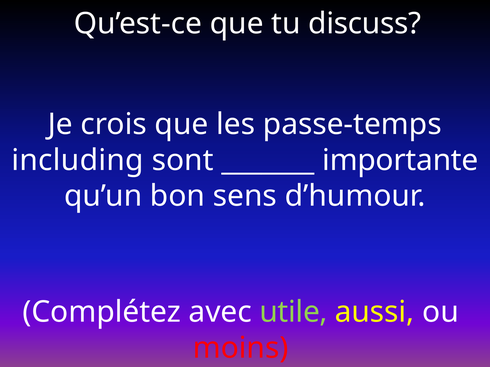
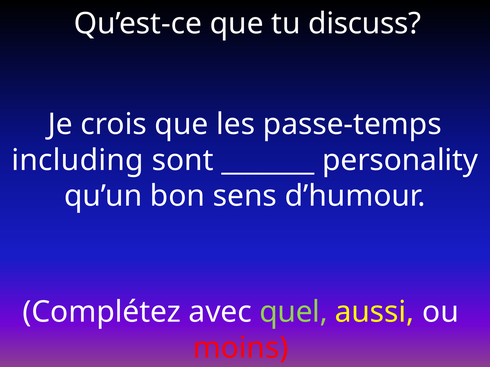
importante: importante -> personality (400, 160)
utile: utile -> quel (294, 312)
